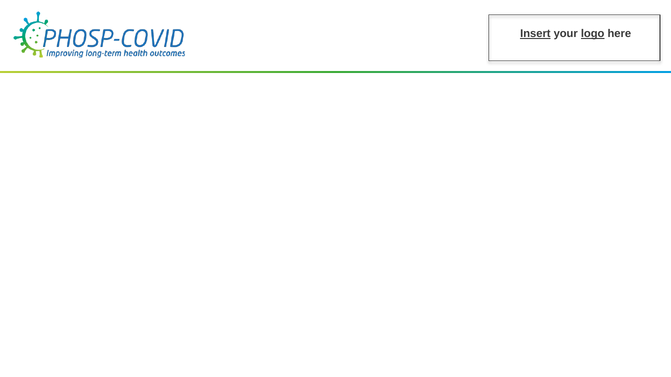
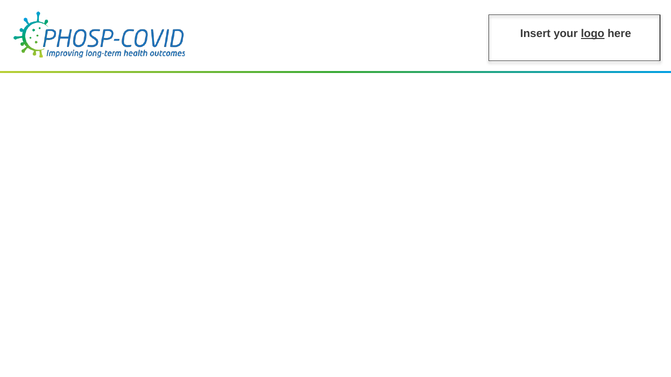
Insert underline: present -> none (535, 34)
